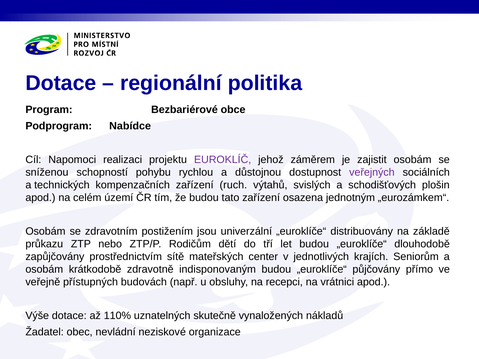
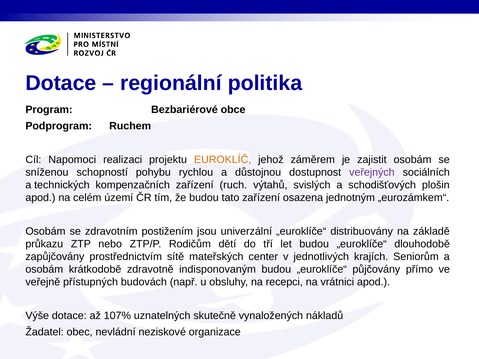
Nabídce: Nabídce -> Ruchem (130, 126)
EUROKLÍČ colour: purple -> orange (223, 160)
110%: 110% -> 107% (117, 316)
